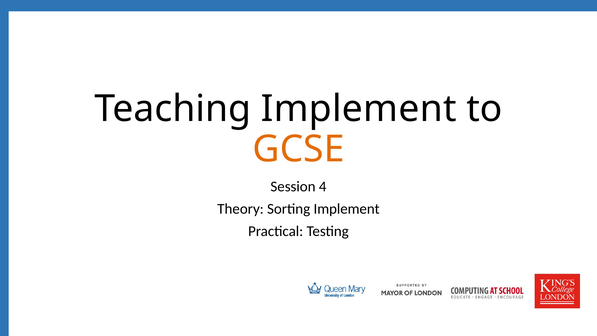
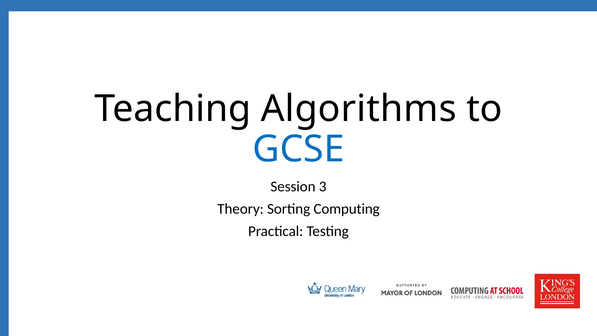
Teaching Implement: Implement -> Algorithms (359, 109)
GCSE colour: orange -> blue (298, 149)
4: 4 -> 3 (323, 187)
Sorting Implement: Implement -> Computing (347, 209)
